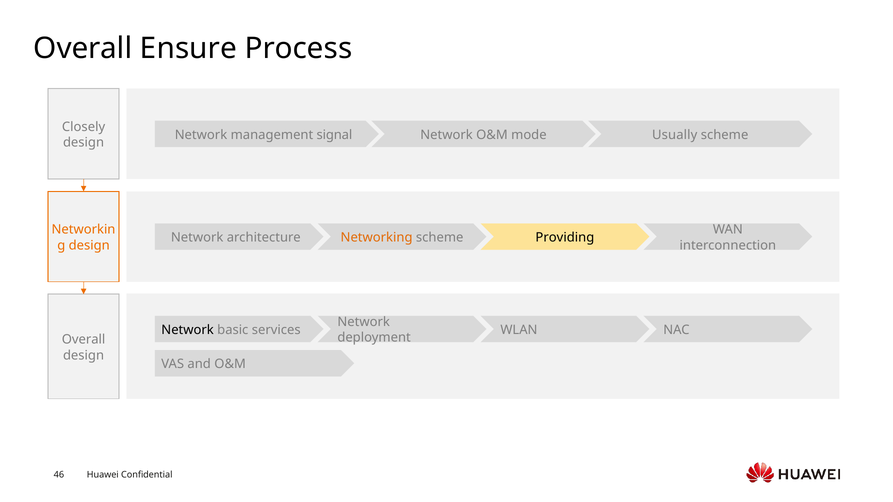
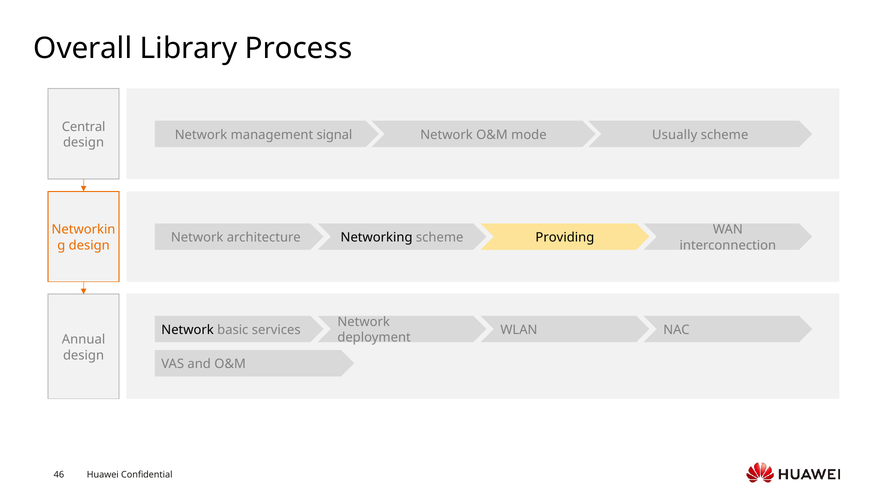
Ensure: Ensure -> Library (189, 49)
Closely: Closely -> Central (84, 127)
Networking colour: orange -> black (377, 238)
Overall: Overall -> Annual (84, 340)
